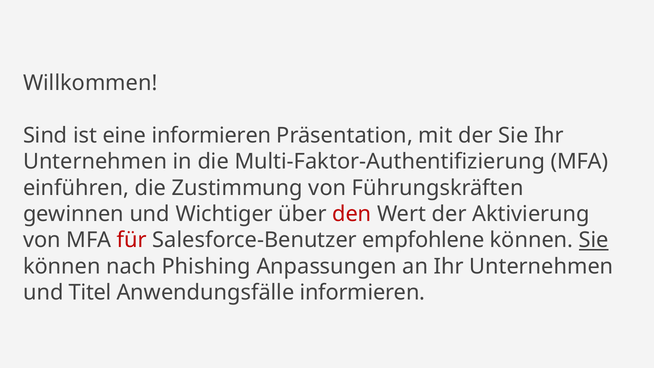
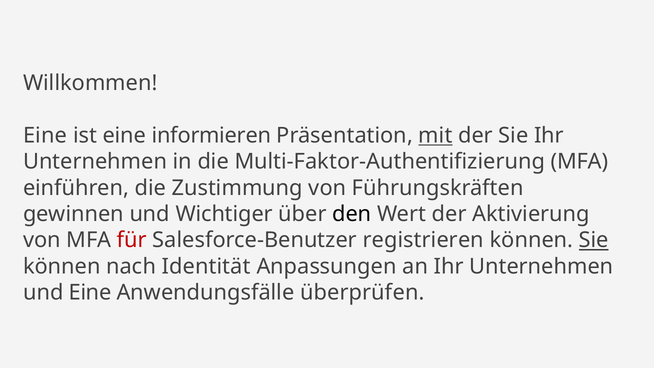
Sind: Sind -> Eine (45, 136)
mit underline: none -> present (435, 136)
den colour: red -> black (352, 214)
empfohlene: empfohlene -> registrieren (423, 240)
Phishing: Phishing -> Identität (206, 266)
und Titel: Titel -> Eine (90, 293)
Anwendungsfälle informieren: informieren -> überprüfen (362, 293)
